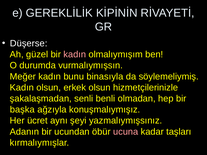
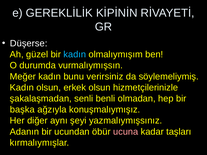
kadın colour: pink -> light blue (75, 54)
binasıyla: binasıyla -> verirsiniz (105, 77)
ücret: ücret -> diğer (37, 121)
